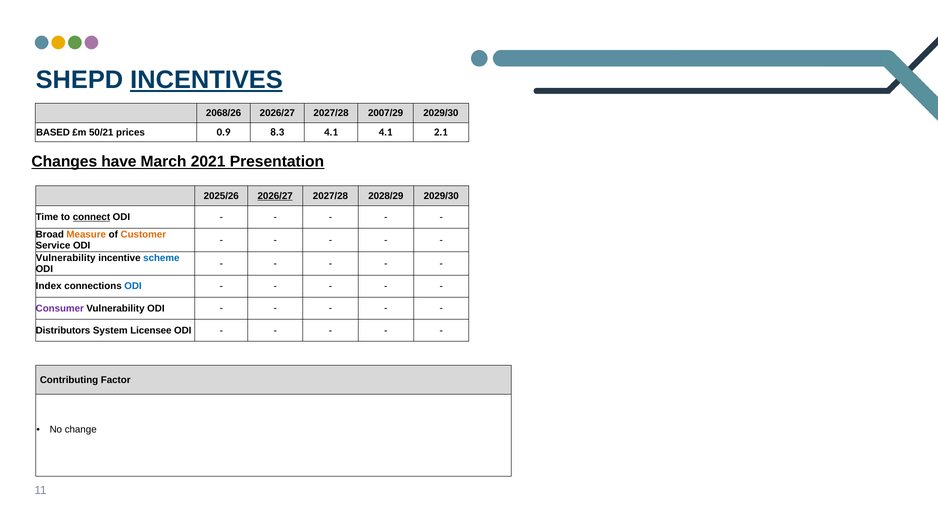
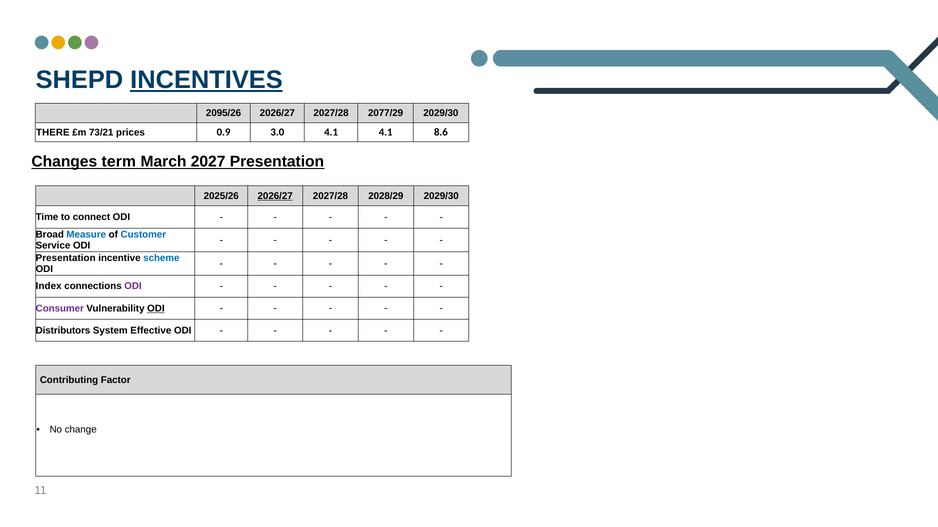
2068/26: 2068/26 -> 2095/26 (224, 113)
2007/29: 2007/29 -> 2077/29 (386, 113)
BASED: BASED -> THERE (53, 133)
50/21: 50/21 -> 73/21 (101, 133)
8.3: 8.3 -> 3.0 (277, 132)
2.1: 2.1 -> 8.6 (441, 132)
have: have -> term (119, 162)
2021: 2021 -> 2027 (208, 162)
connect underline: present -> none (91, 217)
Measure colour: orange -> blue (86, 235)
Customer colour: orange -> blue (143, 235)
Vulnerability: Vulnerability -> Presentation (66, 258)
ODI colour: blue -> purple (133, 287)
ODI underline: none -> present (156, 309)
Licensee: Licensee -> Effective (151, 331)
